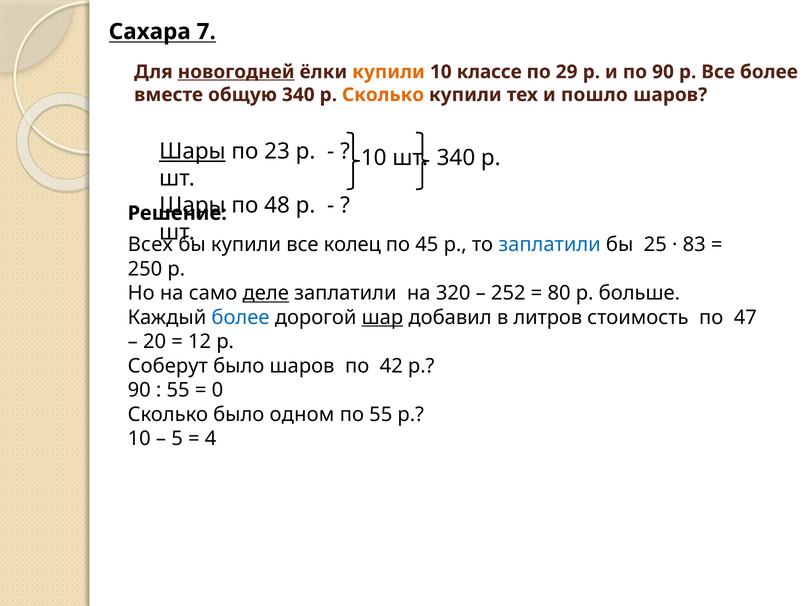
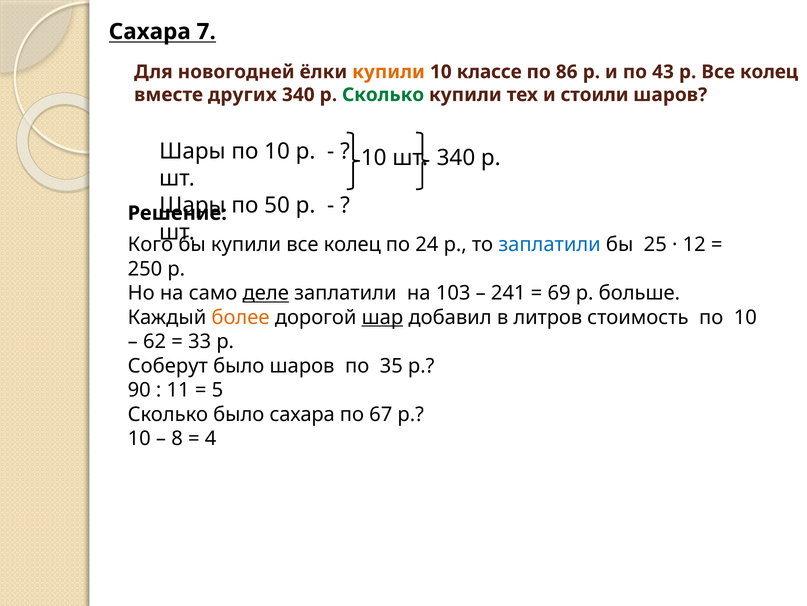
новогодней underline: present -> none (236, 72)
29: 29 -> 86 (567, 72)
по 90: 90 -> 43 (663, 72)
р Все более: более -> колец (769, 72)
общую: общую -> других (242, 95)
Сколько colour: orange -> green (383, 95)
пошло: пошло -> стоили (595, 95)
Шары underline: present -> none (192, 151)
23: 23 -> 10 (277, 151)
48: 48 -> 50 (277, 205)
Всех: Всех -> Кого (150, 244)
45: 45 -> 24 (427, 244)
83: 83 -> 12 (694, 244)
320: 320 -> 103 (453, 293)
252: 252 -> 241 (508, 293)
80: 80 -> 69 (559, 293)
более colour: blue -> orange (241, 317)
стоимость по 47: 47 -> 10 (745, 317)
20: 20 -> 62 (155, 341)
12: 12 -> 33 (200, 341)
42: 42 -> 35 (391, 365)
55: 55 -> 11 (178, 390)
0: 0 -> 5 (217, 390)
было одном: одном -> сахара (302, 414)
по 55: 55 -> 67 (381, 414)
5: 5 -> 8 (177, 438)
